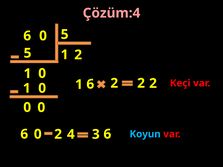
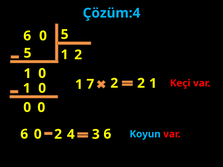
Çözüm:4 colour: pink -> light blue (112, 13)
1 6: 6 -> 7 (90, 84)
2 2 2: 2 -> 1 (153, 83)
